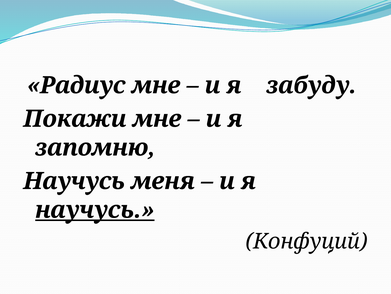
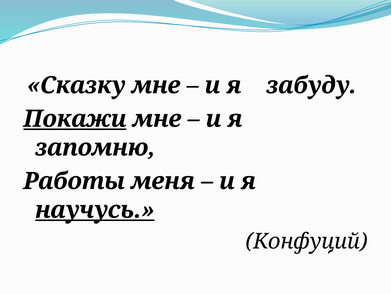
Радиус: Радиус -> Сказку (76, 85)
Покажи underline: none -> present (75, 119)
Научусь: Научусь -> Работы (74, 181)
